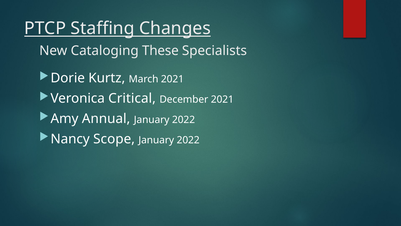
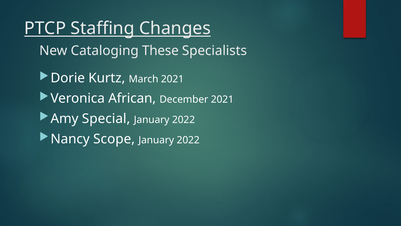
Critical: Critical -> African (132, 98)
Annual: Annual -> Special (106, 118)
